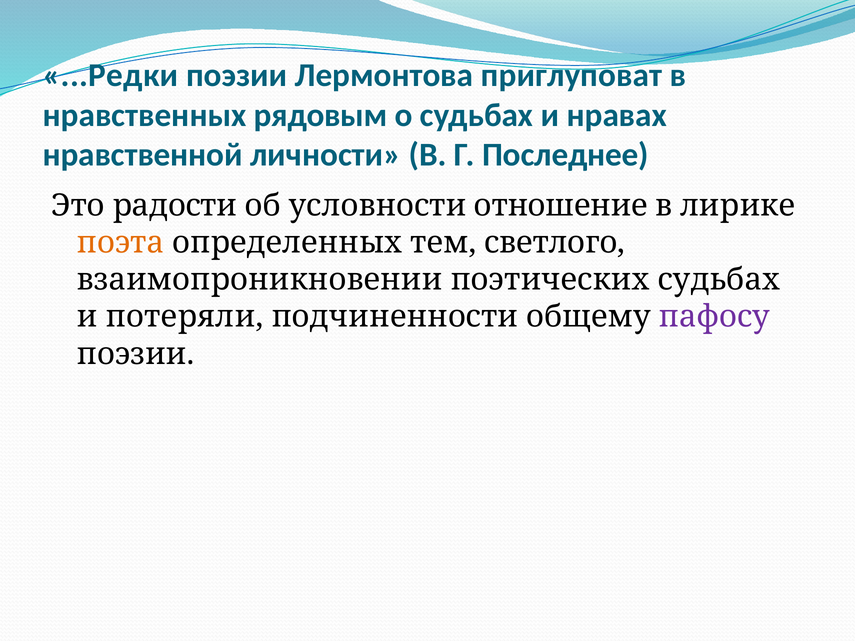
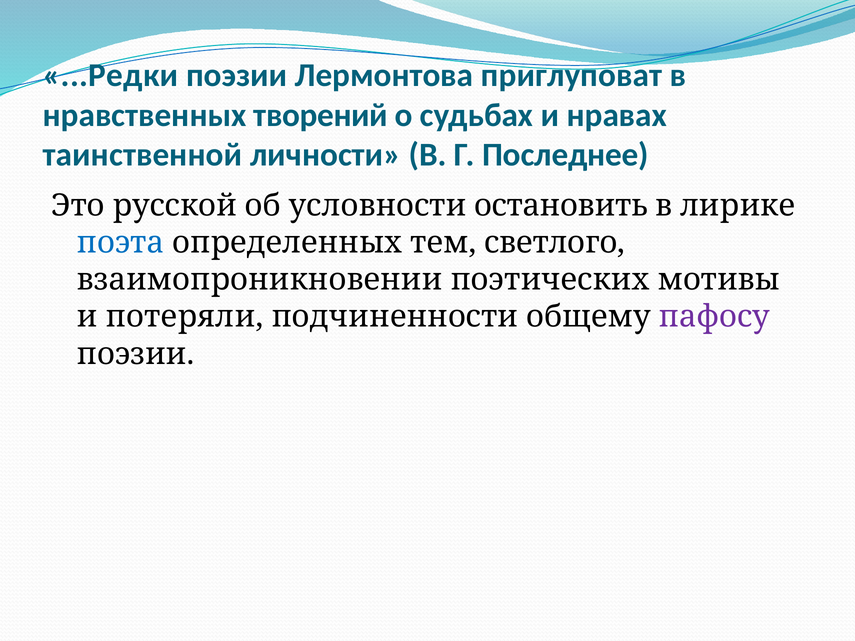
рядовым: рядовым -> творений (321, 115)
нравственной: нравственной -> таинственной (143, 155)
радости: радости -> русской (175, 206)
отношение: отношение -> остановить (561, 206)
поэта colour: orange -> blue (121, 243)
поэтических судьбах: судьбах -> мотивы (719, 280)
